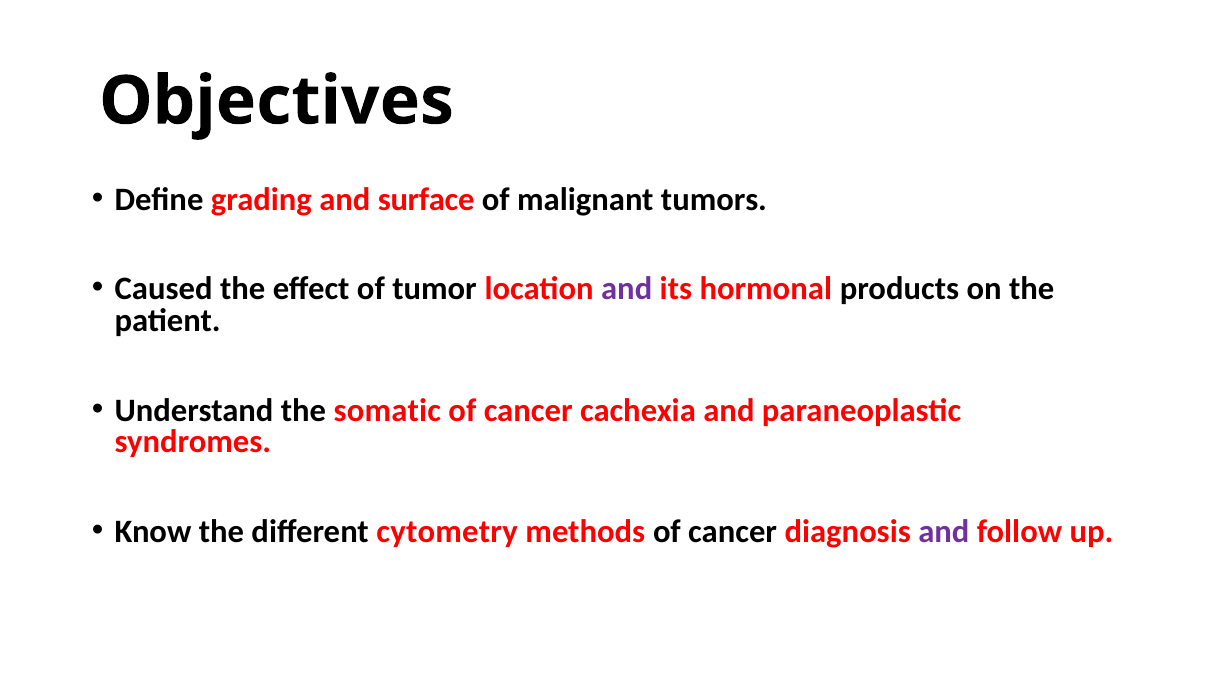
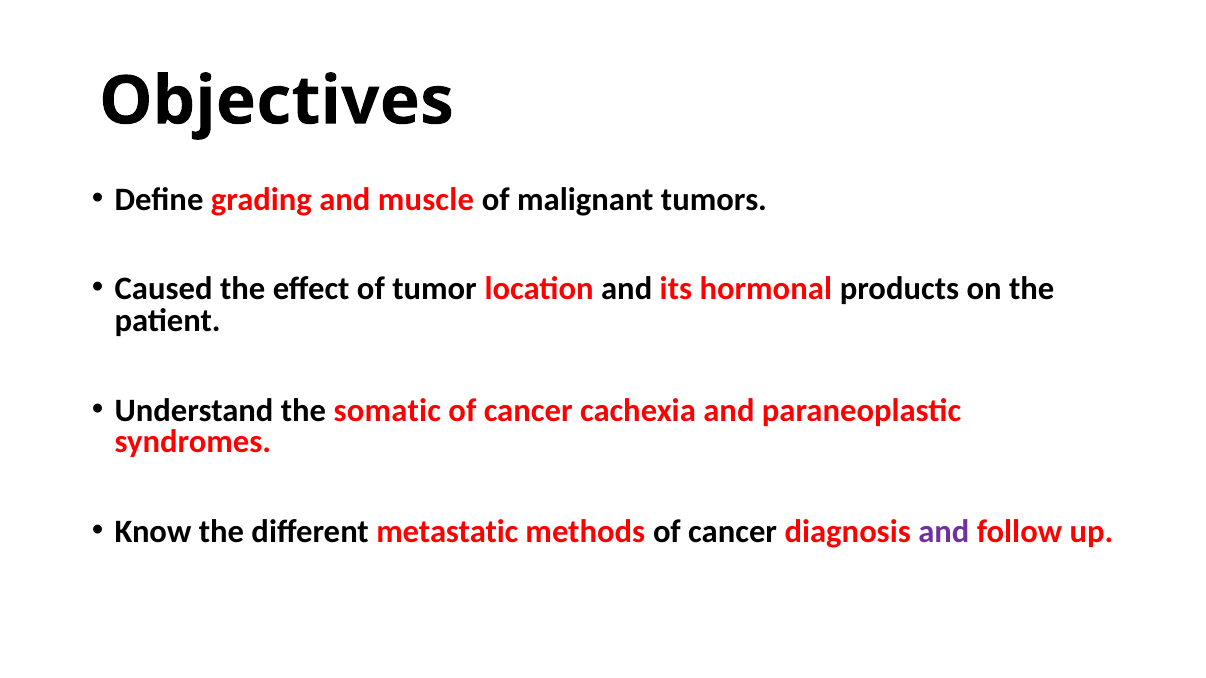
surface: surface -> muscle (426, 200)
and colour: purple -> black (627, 289)
cytometry: cytometry -> metastatic (447, 532)
